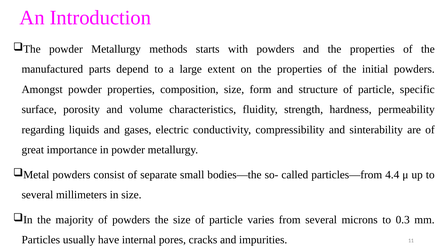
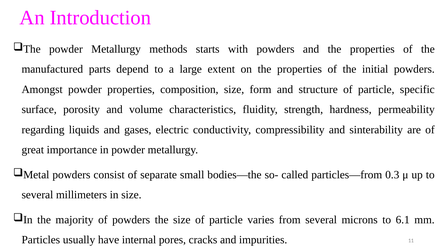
4.4: 4.4 -> 0.3 (392, 175)
0.3: 0.3 -> 6.1 (403, 220)
